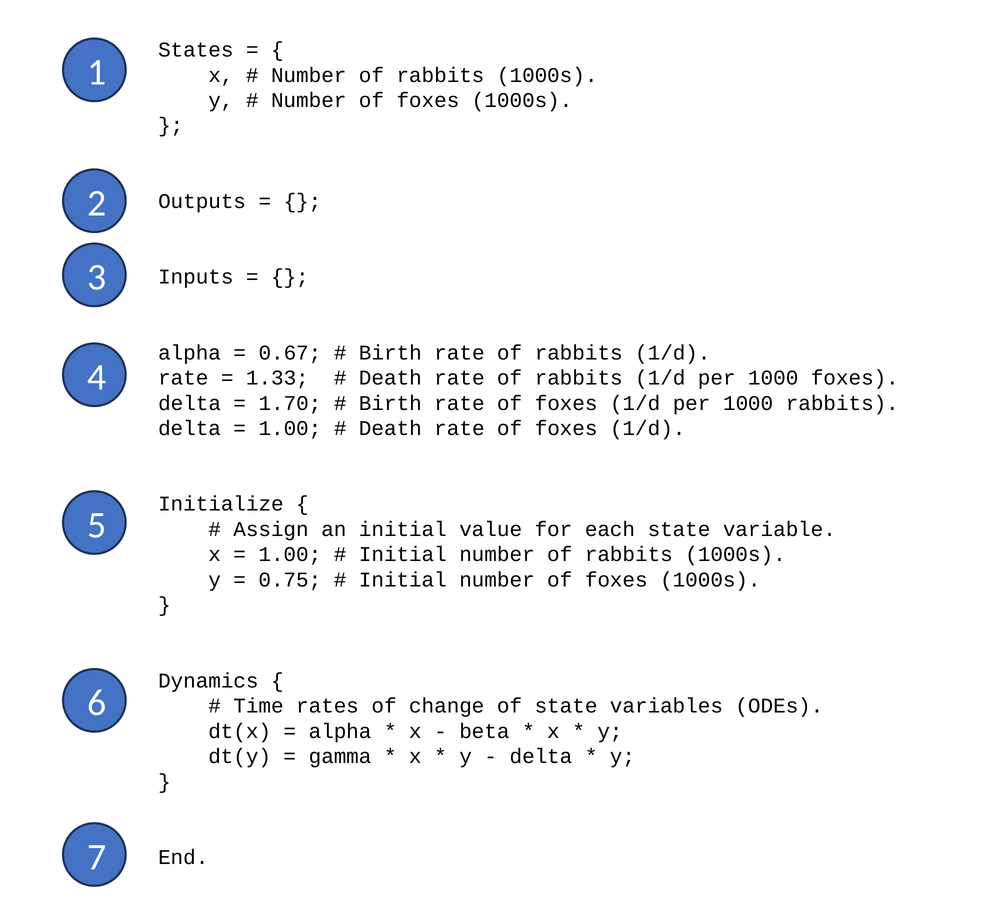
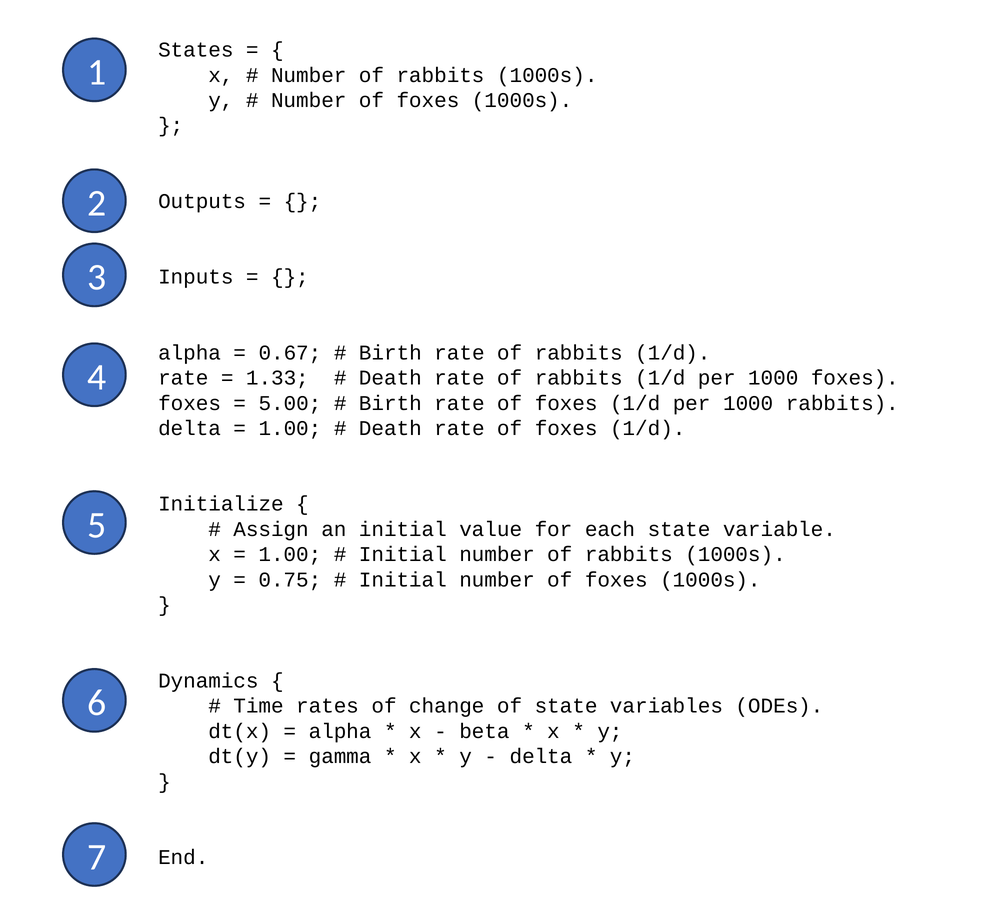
delta: delta -> foxes (190, 403)
1.70: 1.70 -> 5.00 (290, 403)
